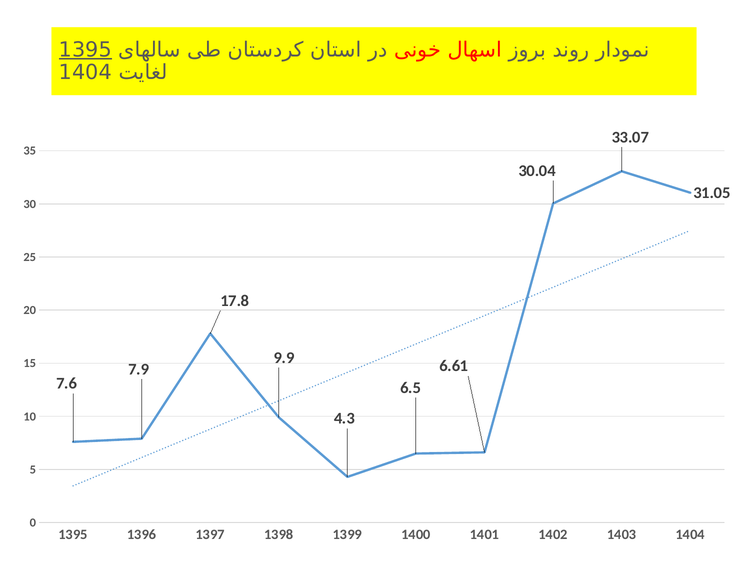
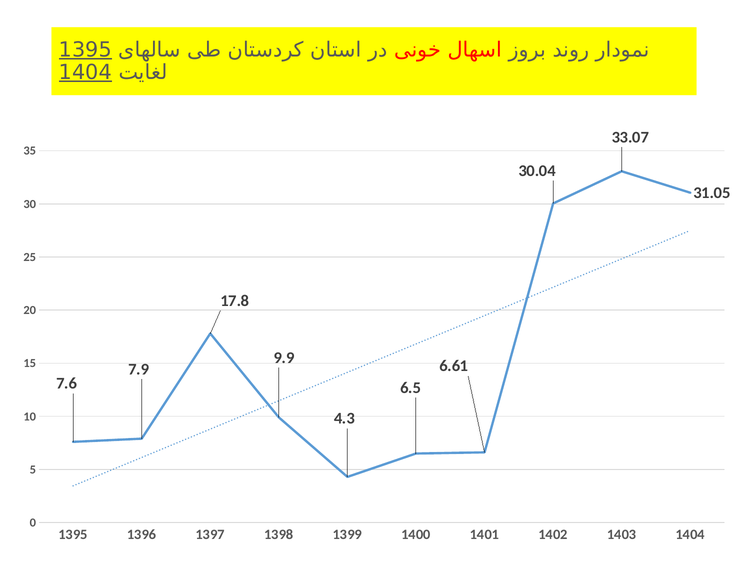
1404 underline: none -> present (85, 72)
